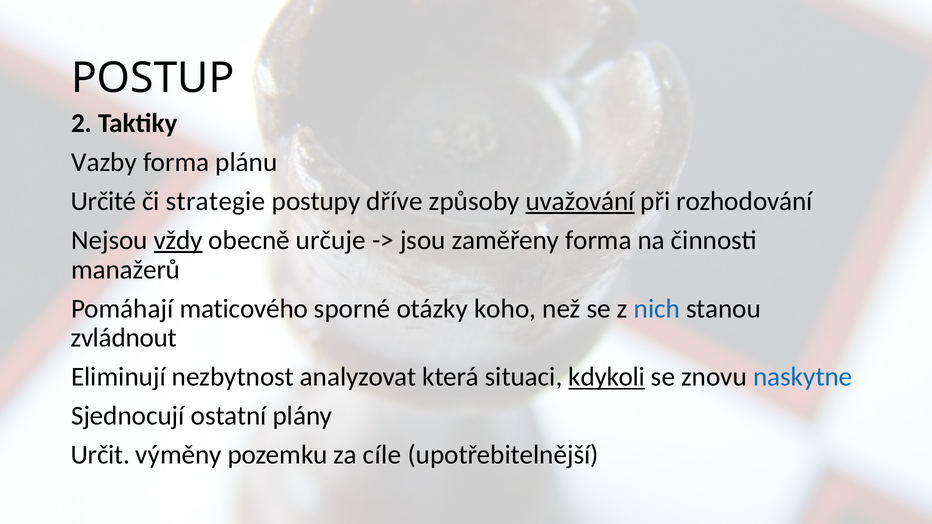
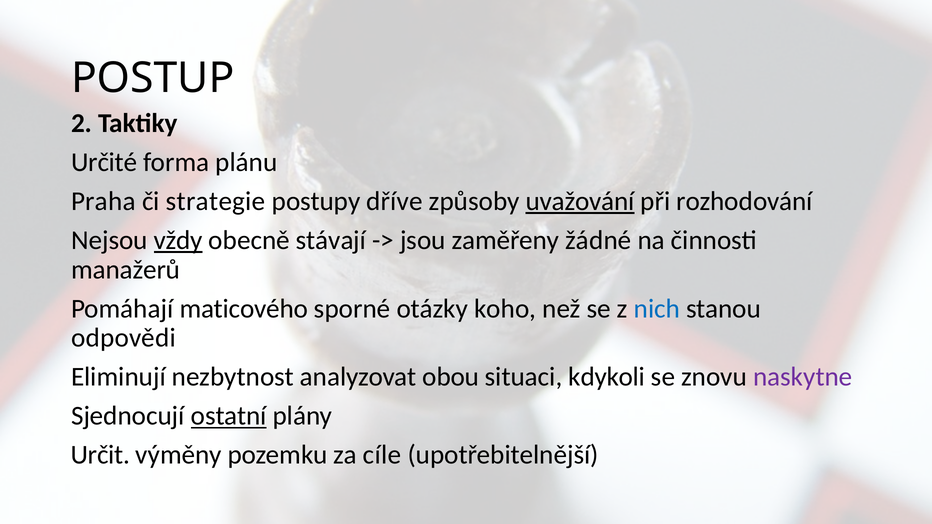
Vazby: Vazby -> Určité (104, 162)
Určité: Určité -> Praha (103, 201)
určuje: určuje -> stávají (331, 240)
zaměřeny forma: forma -> žádné (598, 240)
zvládnout: zvládnout -> odpovědi (123, 338)
která: která -> obou (451, 377)
kdykoli underline: present -> none (607, 377)
naskytne colour: blue -> purple (803, 377)
ostatní underline: none -> present (229, 416)
